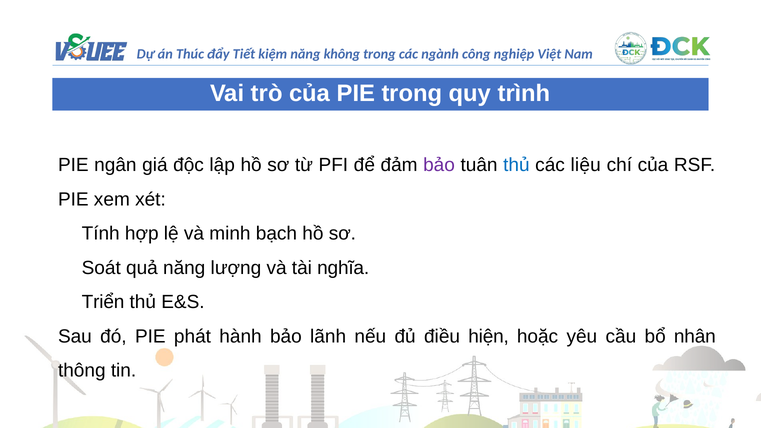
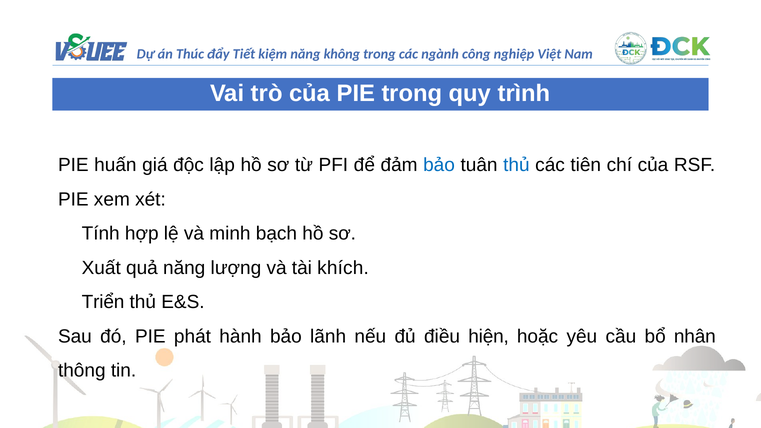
ngân: ngân -> huấn (115, 165)
bảo colour: purple -> blue (439, 165)
liệu: liệu -> tiên (586, 165)
Soát: Soát -> Xuất (101, 268)
nghĩa: nghĩa -> khích (343, 268)
